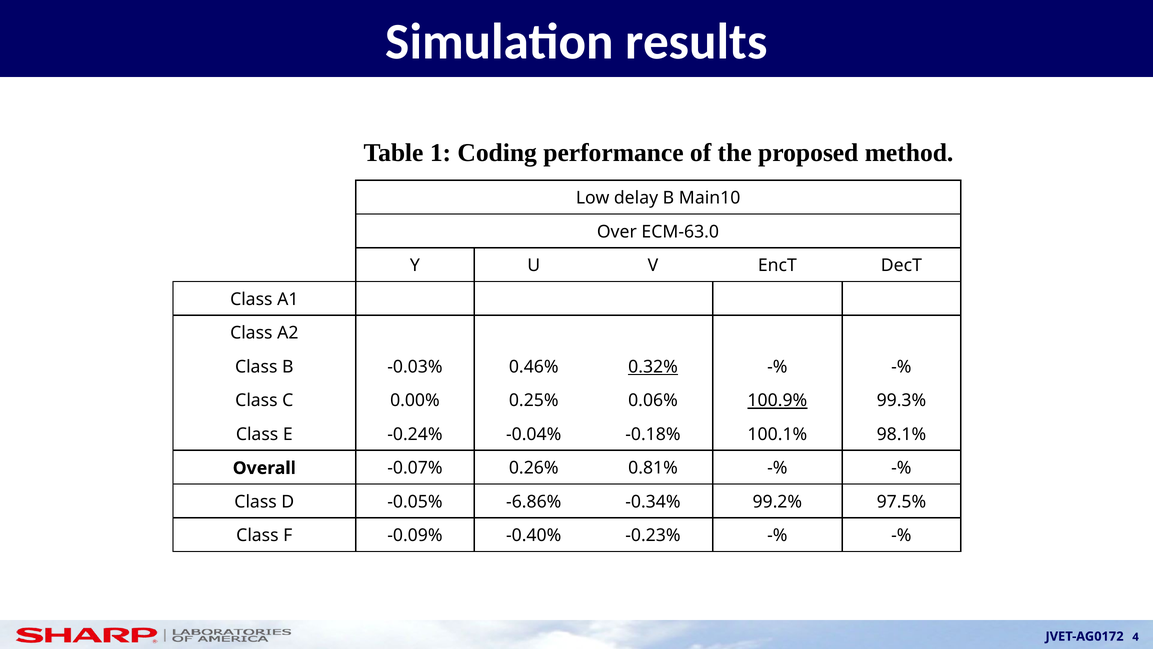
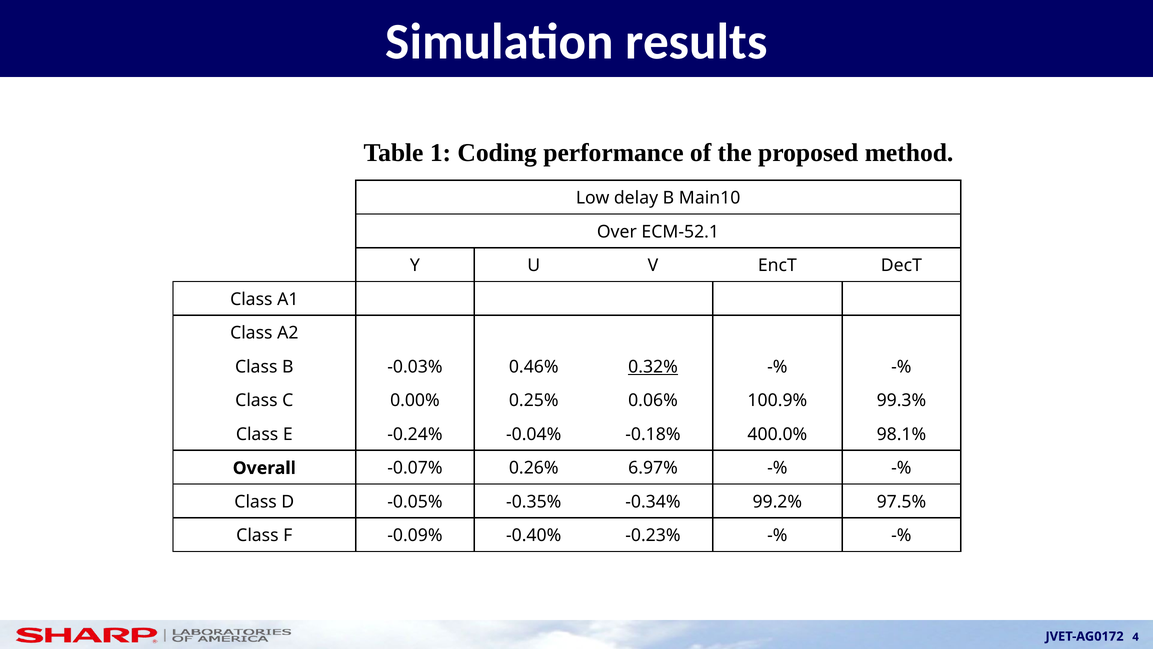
ECM-63.0: ECM-63.0 -> ECM-52.1 (680, 232)
100.9% underline: present -> none (777, 400)
100.1%: 100.1% -> 400.0% (777, 434)
0.81%: 0.81% -> 6.97% (653, 468)
-6.86%: -6.86% -> -0.35% (534, 502)
